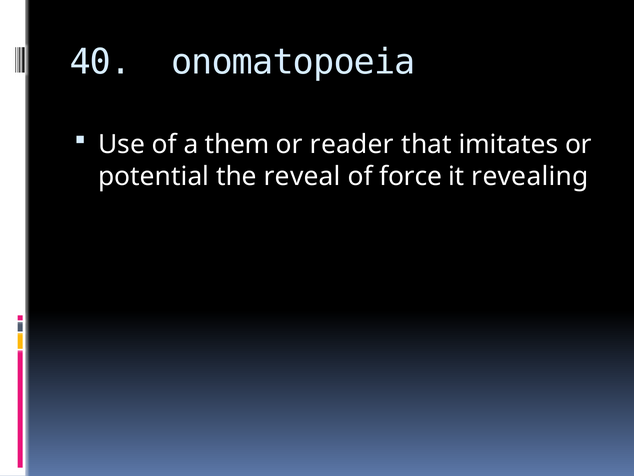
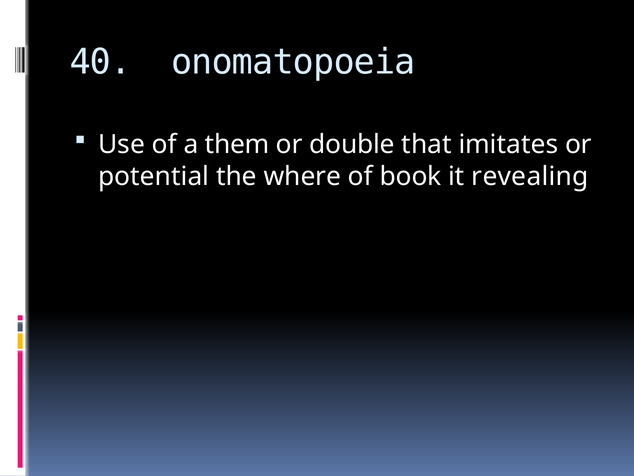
reader: reader -> double (352, 144)
reveal: reveal -> where (302, 176)
force: force -> book (411, 176)
